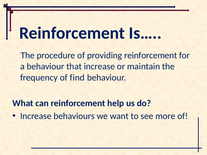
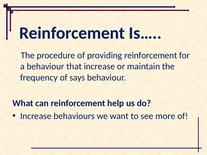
find: find -> says (77, 78)
